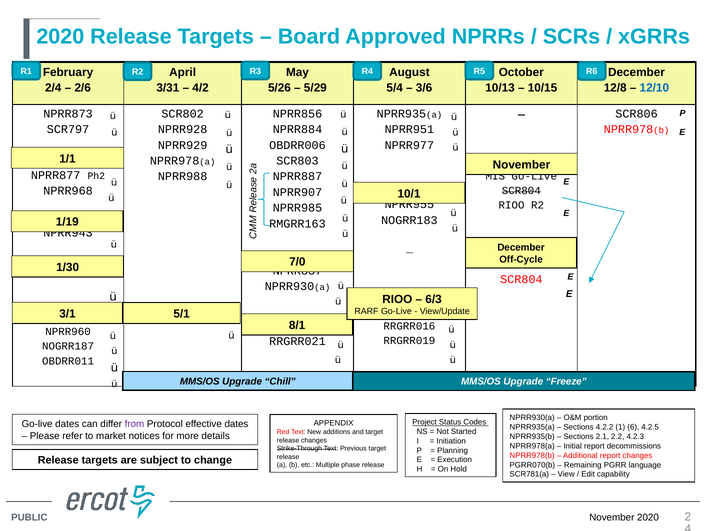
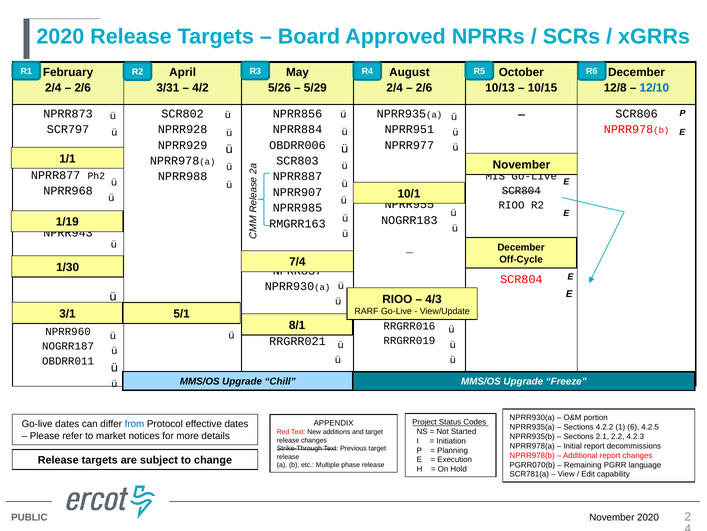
5/4: 5/4 -> 2/4 (395, 88)
3/6: 3/6 -> 2/6 (424, 88)
7/0: 7/0 -> 7/4 (297, 262)
6/3: 6/3 -> 4/3 (434, 299)
from colour: purple -> blue (135, 424)
